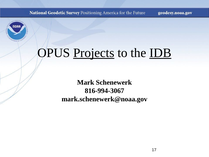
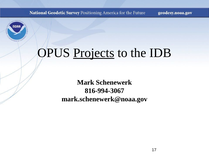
IDB underline: present -> none (160, 53)
